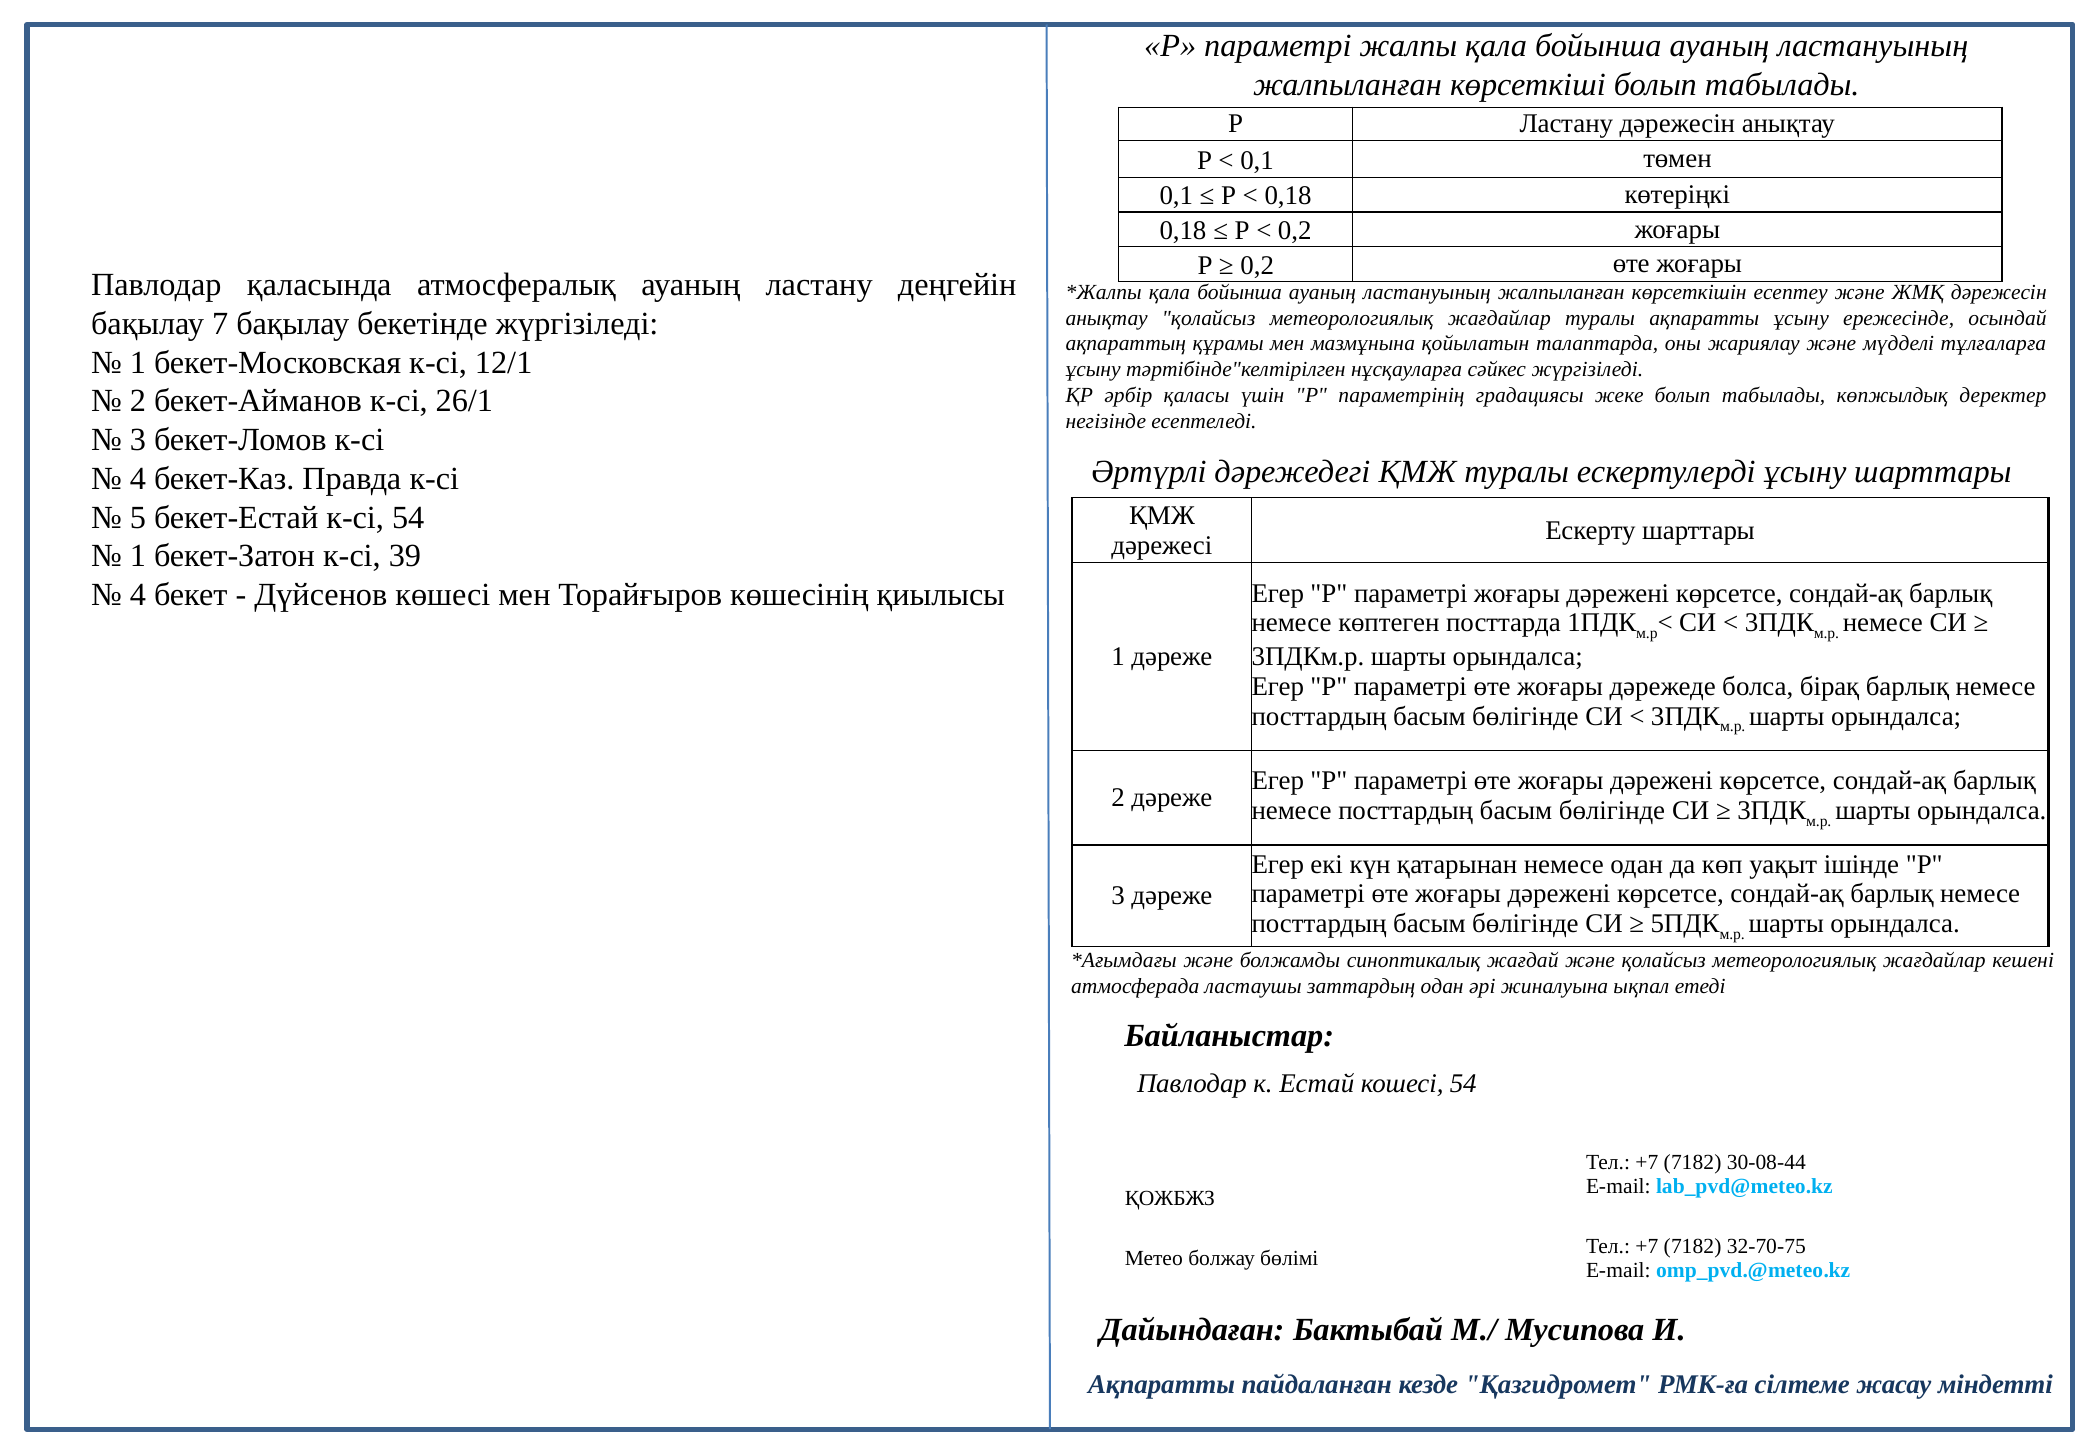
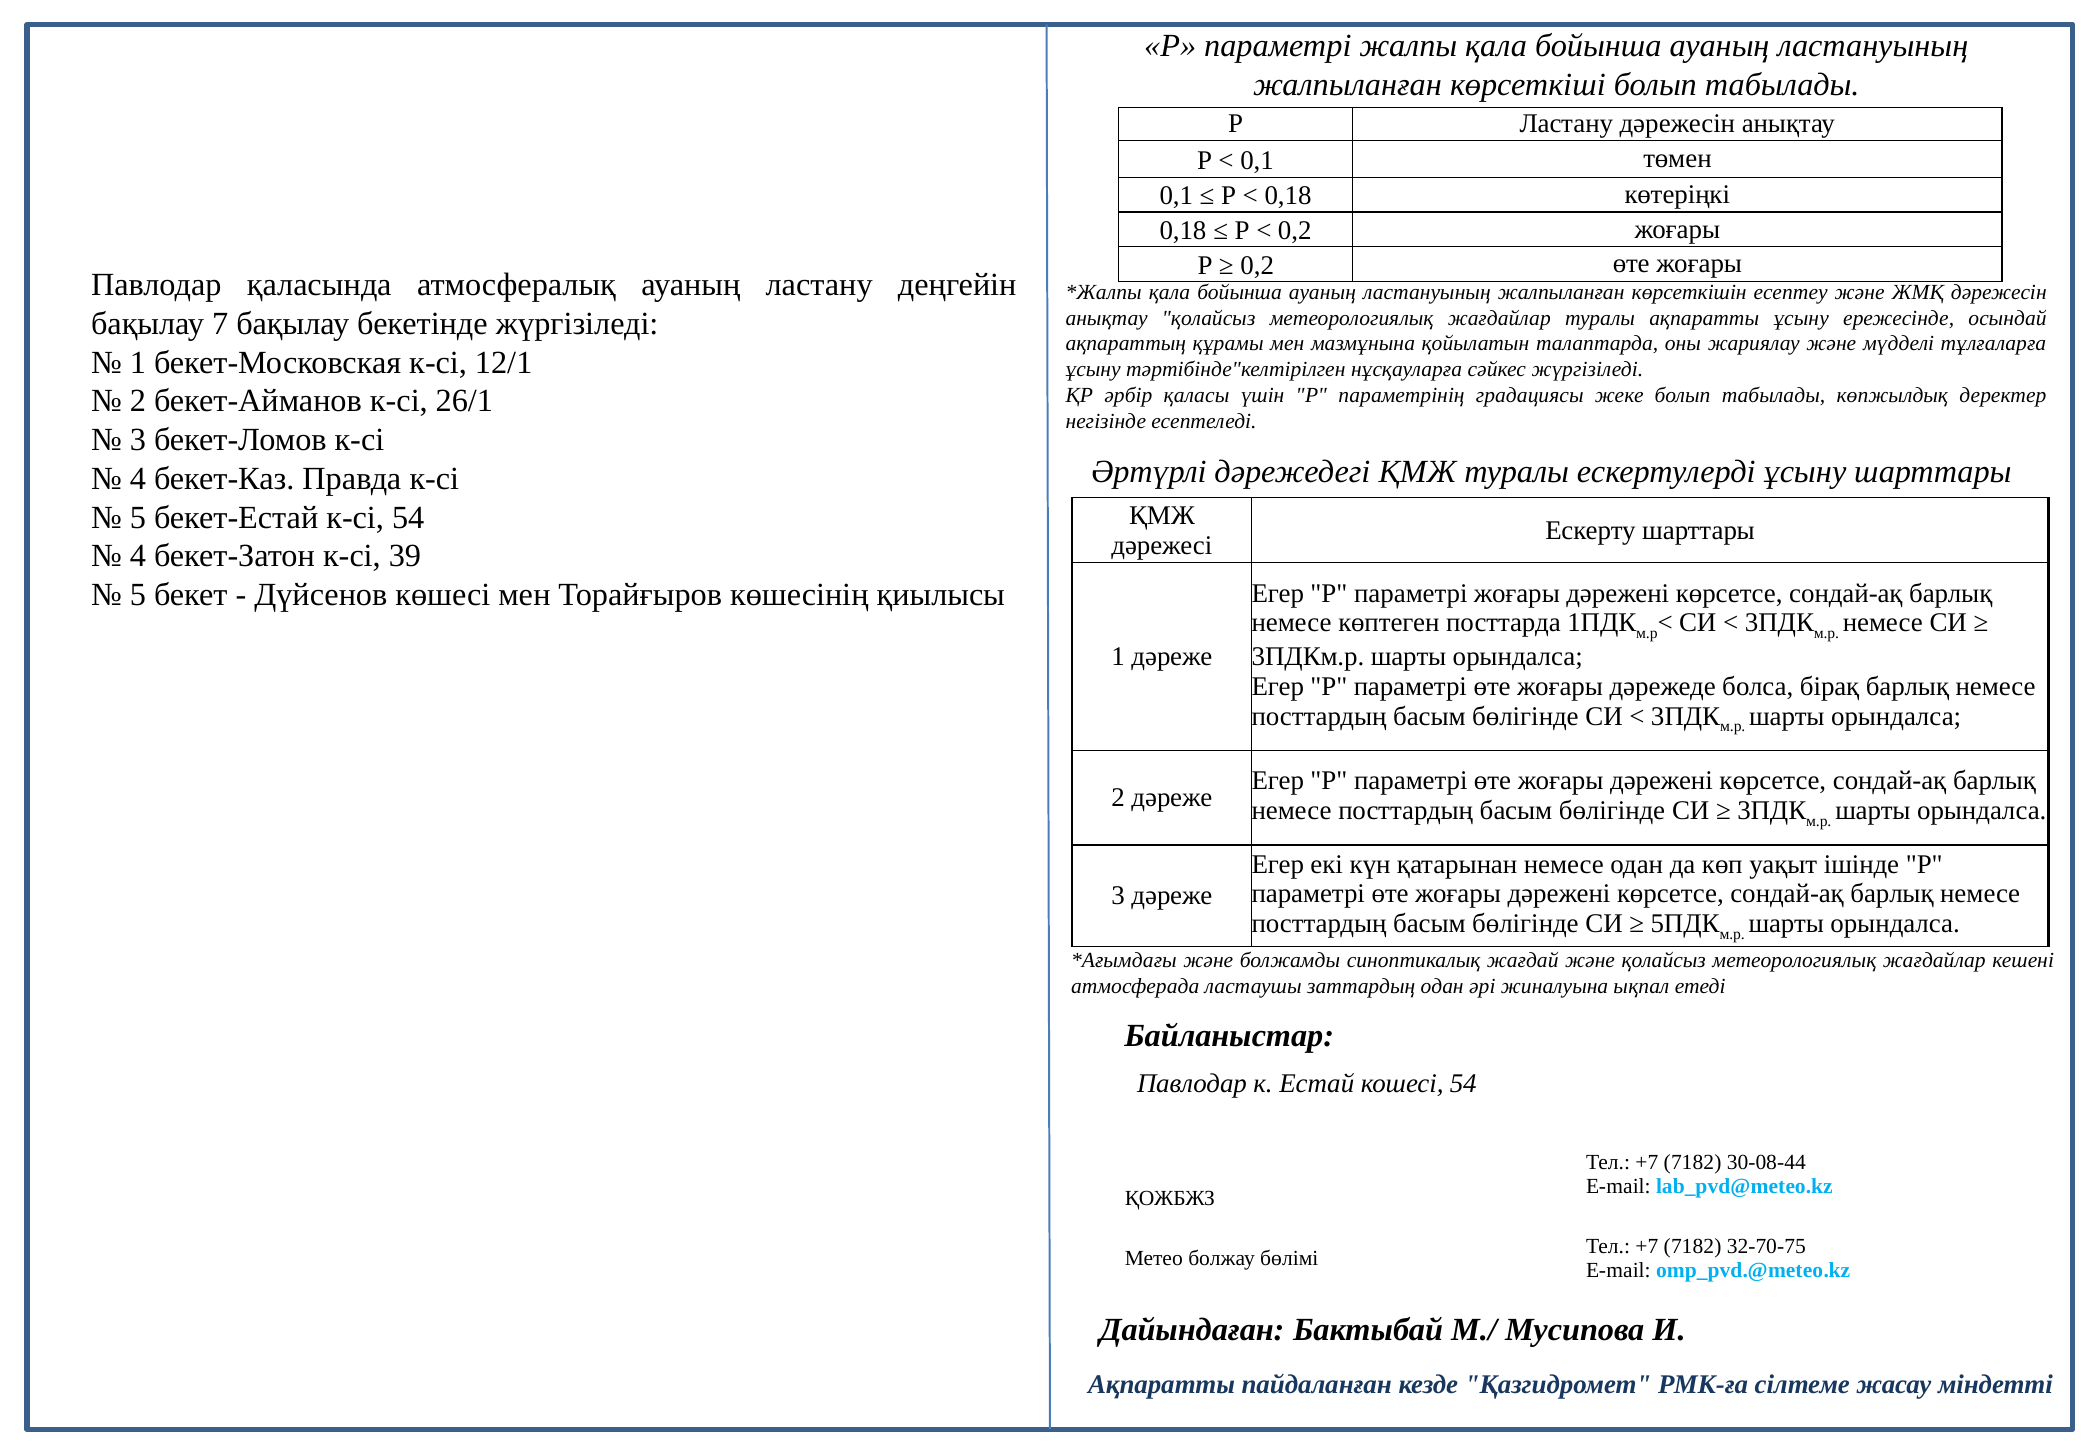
1: 1 -> 4 (138, 556)
4: 4 -> 5 (138, 595)
